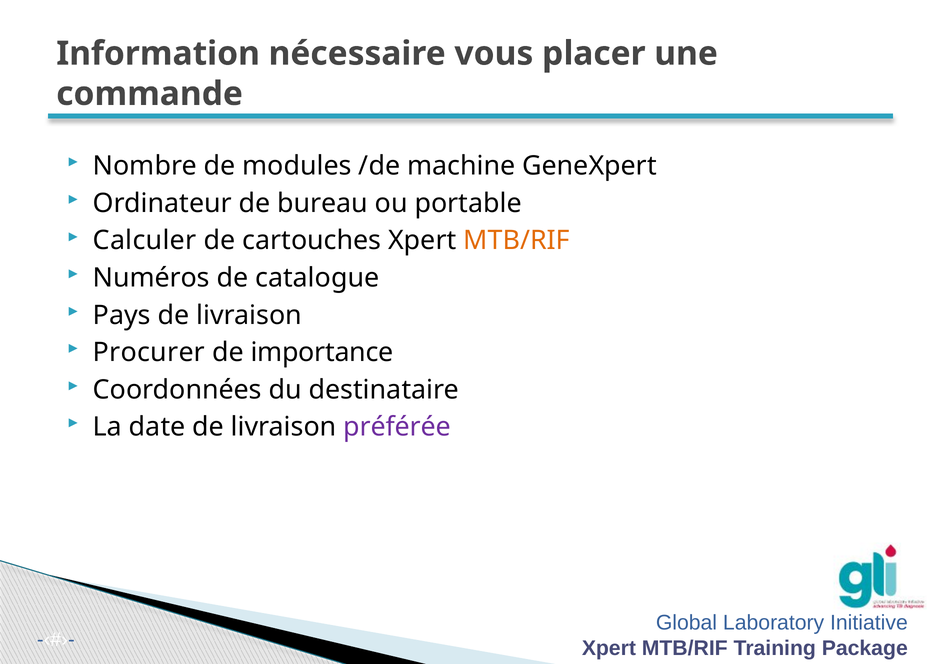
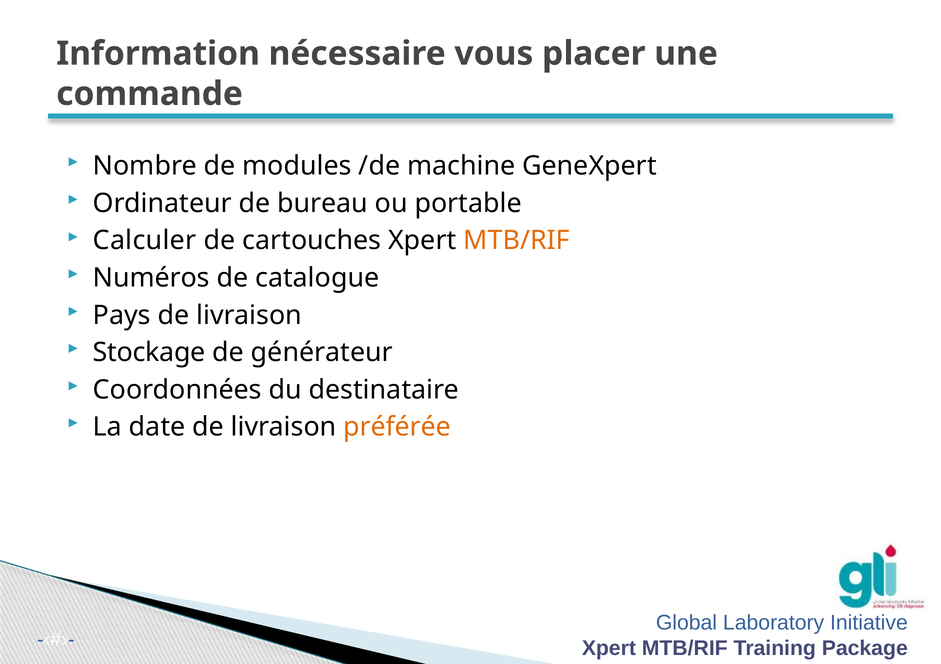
Procurer: Procurer -> Stockage (149, 353)
importance: importance -> générateur (322, 353)
préférée colour: purple -> orange (397, 427)
